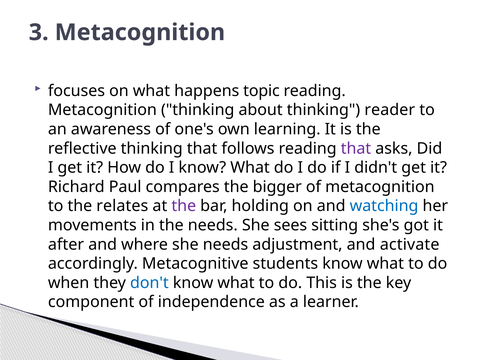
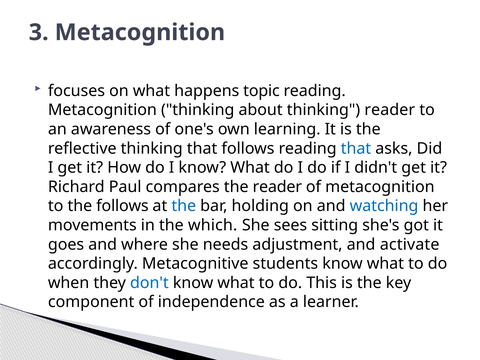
that colour: purple -> blue (356, 148)
the bigger: bigger -> reader (277, 187)
the relates: relates -> follows (122, 206)
the colour: purple -> blue (184, 206)
the needs: needs -> which (213, 225)
after: after -> goes (66, 244)
